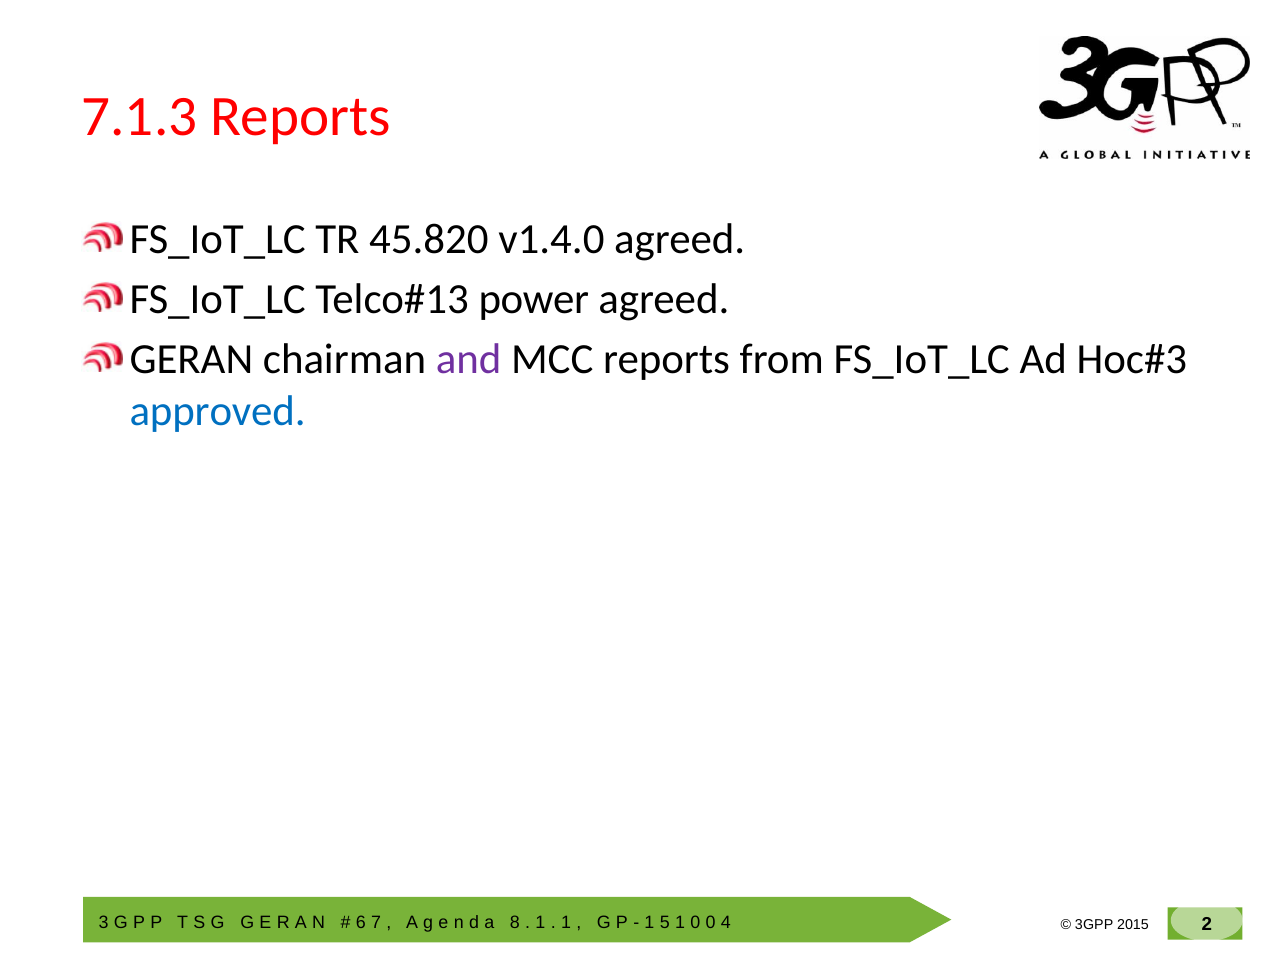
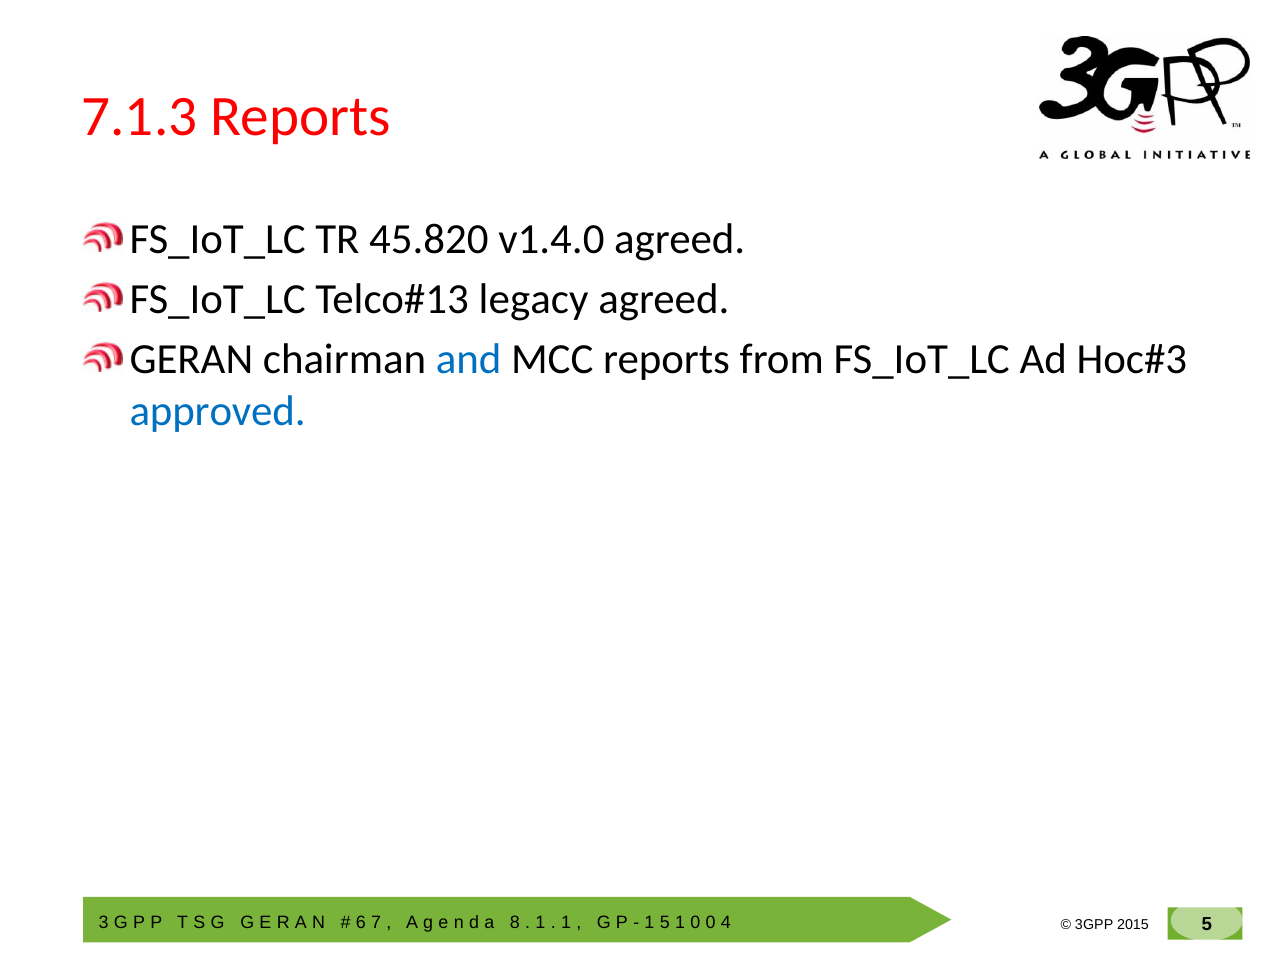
power: power -> legacy (534, 300)
and colour: purple -> blue (469, 360)
2: 2 -> 5 (1207, 925)
